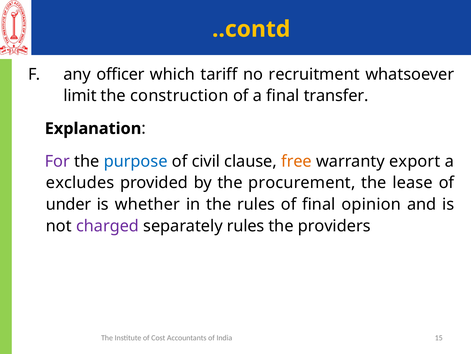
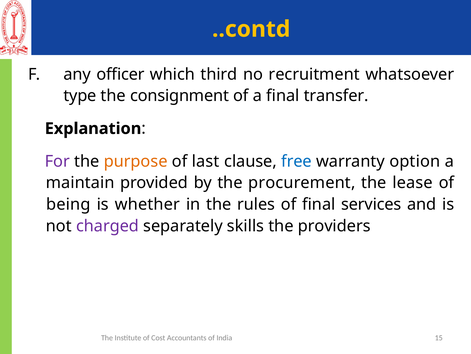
tariff: tariff -> third (219, 74)
limit: limit -> type (80, 96)
construction: construction -> consignment (180, 96)
purpose colour: blue -> orange (136, 161)
civil: civil -> last (206, 161)
free colour: orange -> blue (297, 161)
export: export -> option (415, 161)
excludes: excludes -> maintain (80, 183)
under: under -> being (68, 204)
opinion: opinion -> services (371, 204)
separately rules: rules -> skills (246, 226)
